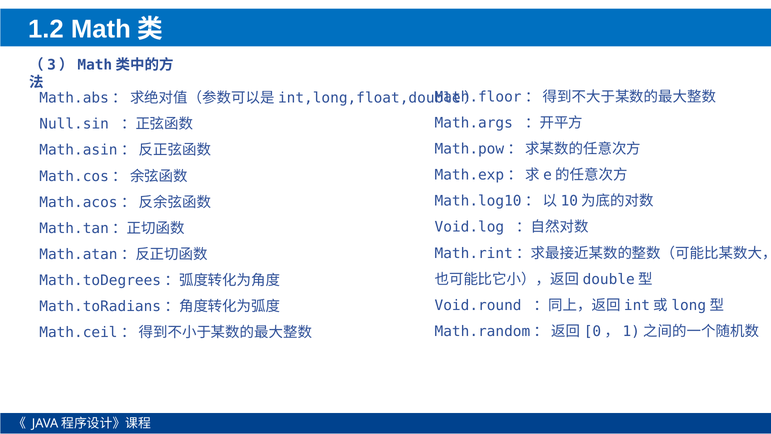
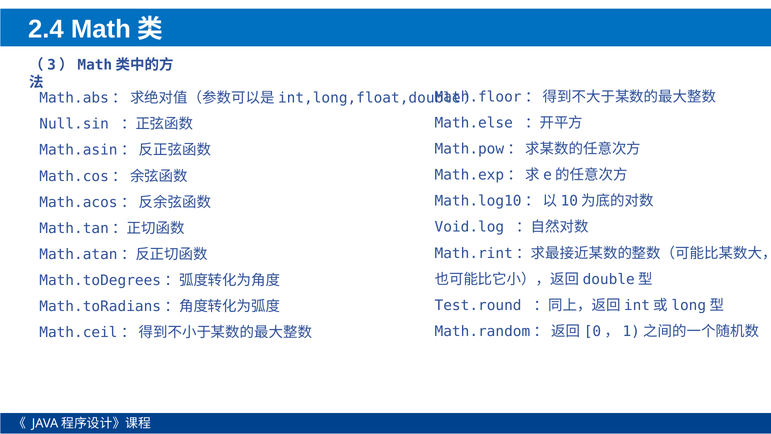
1.2: 1.2 -> 2.4 (46, 29)
Math.args: Math.args -> Math.else (474, 123)
Void.round: Void.round -> Test.round (478, 305)
